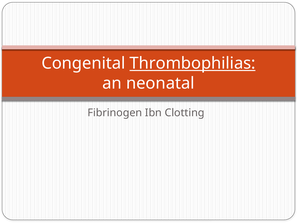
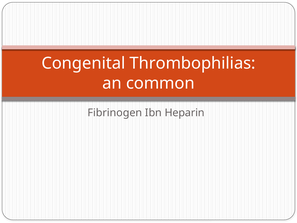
Thrombophilias underline: present -> none (193, 63)
neonatal: neonatal -> common (160, 83)
Clotting: Clotting -> Heparin (185, 113)
